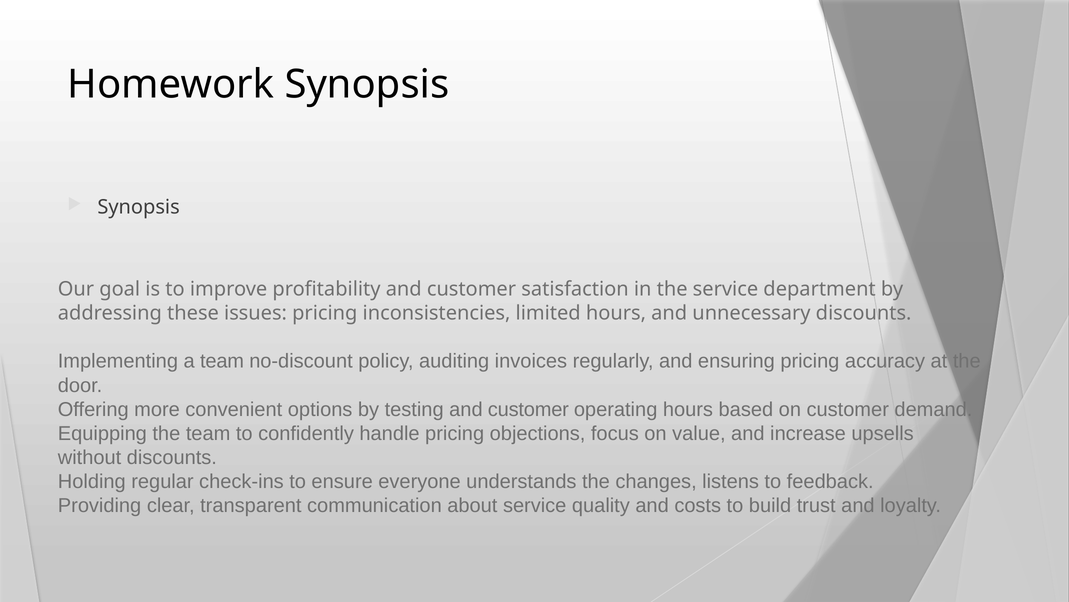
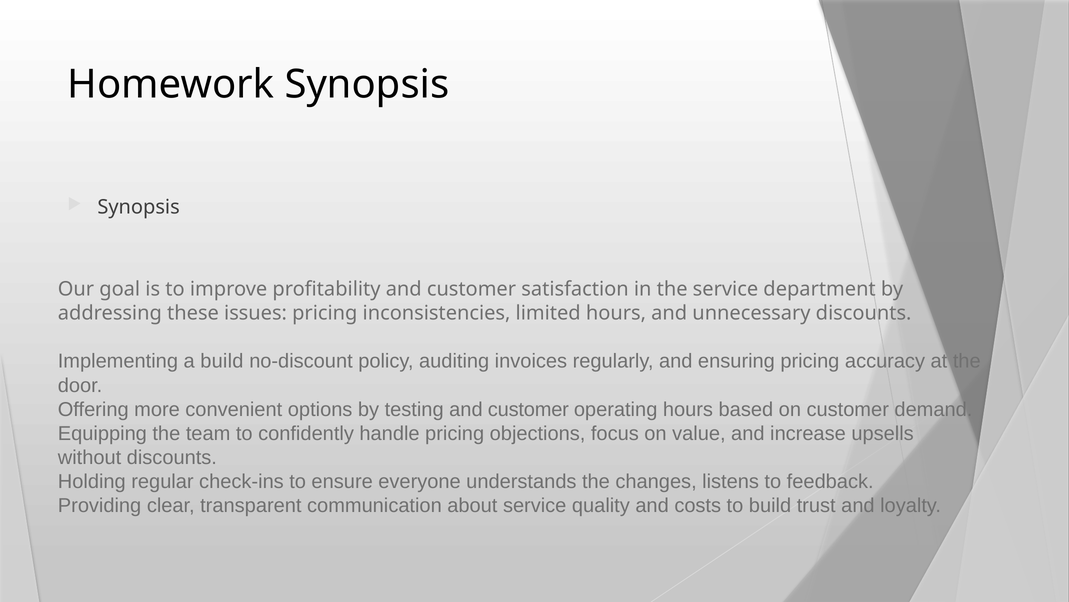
a team: team -> build (222, 361)
